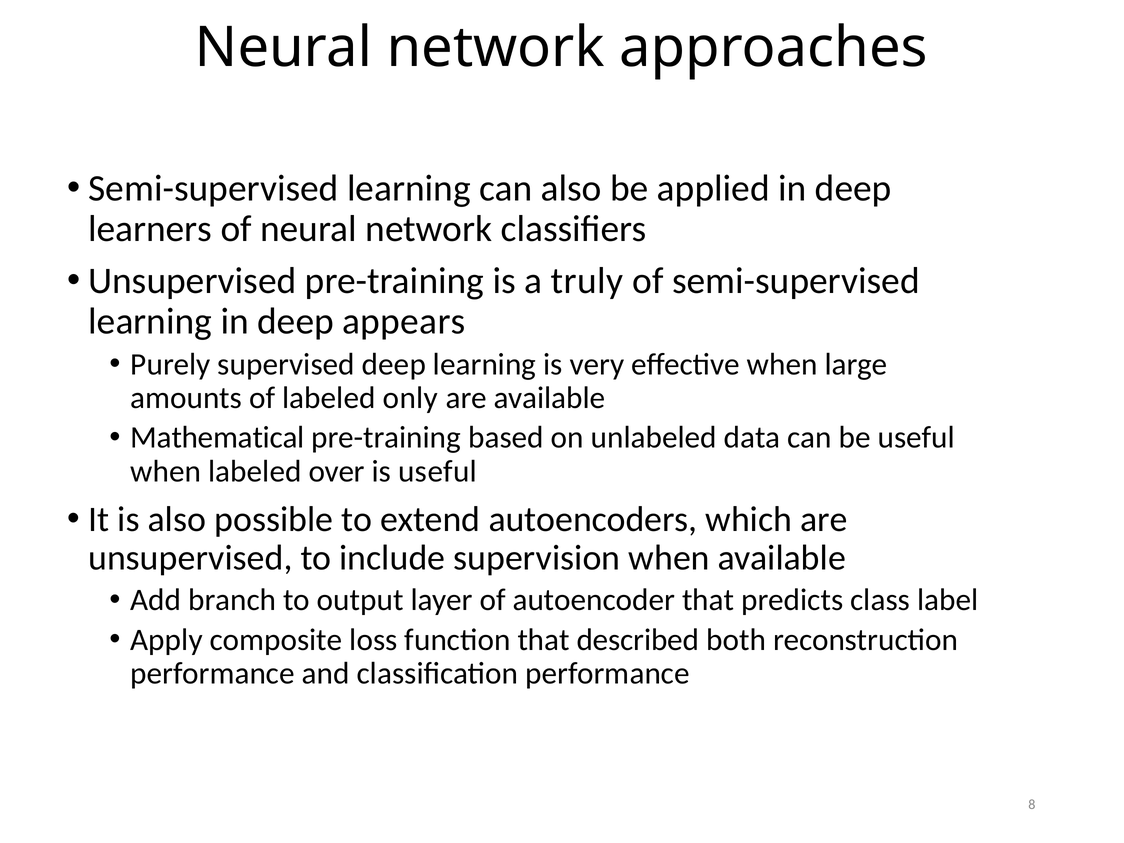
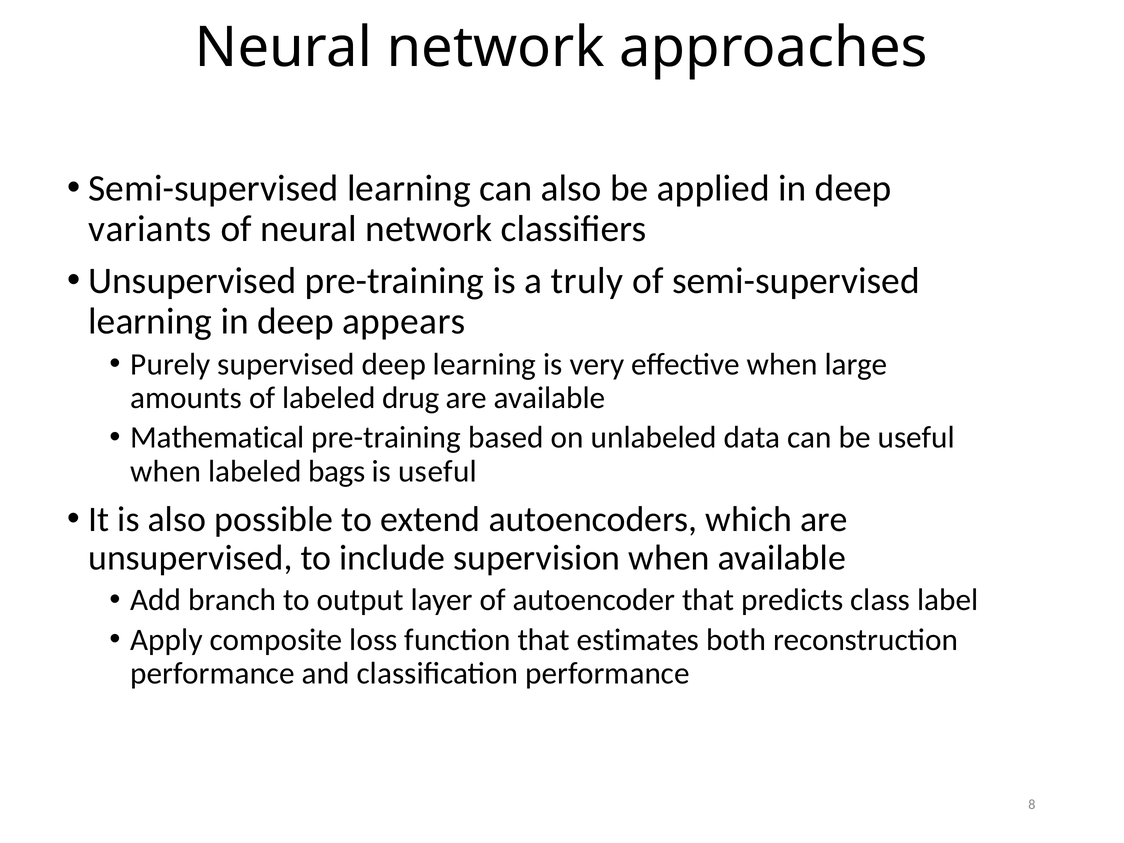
learners: learners -> variants (150, 229)
only: only -> drug (411, 398)
over: over -> bags (337, 471)
described: described -> estimates (638, 640)
